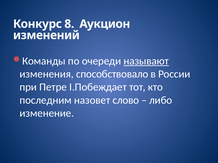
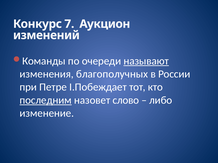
8: 8 -> 7 (69, 24)
способствовало: способствовало -> благополучных (112, 74)
последним underline: none -> present (46, 100)
